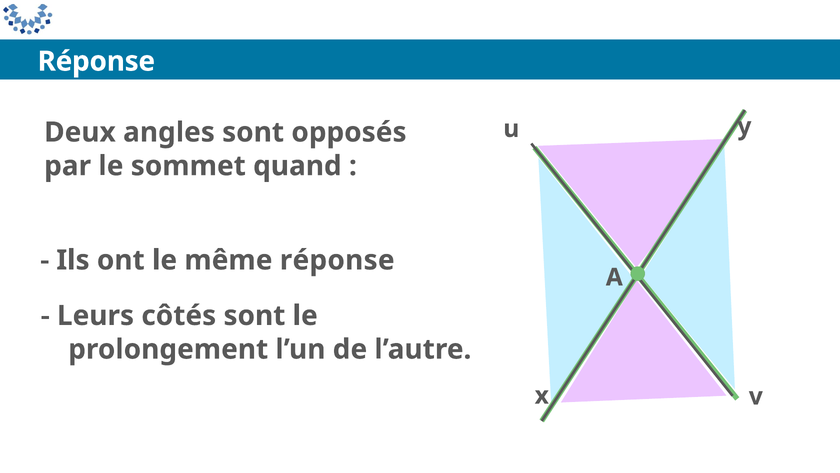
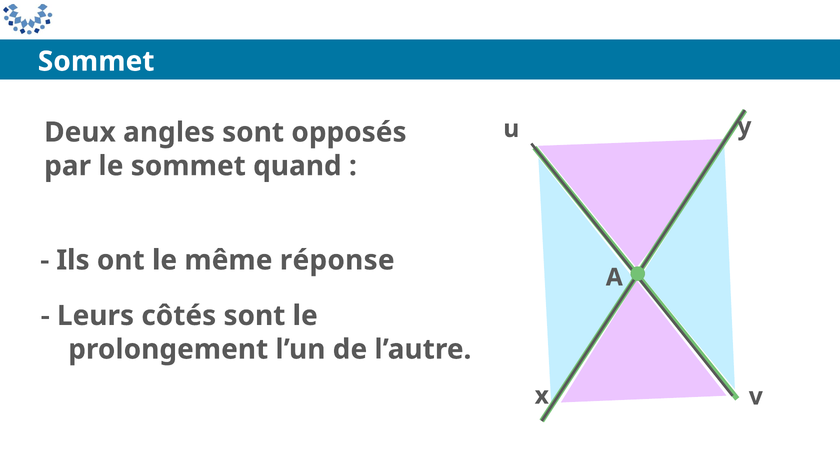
Réponse: Réponse -> Sommet (96, 61)
